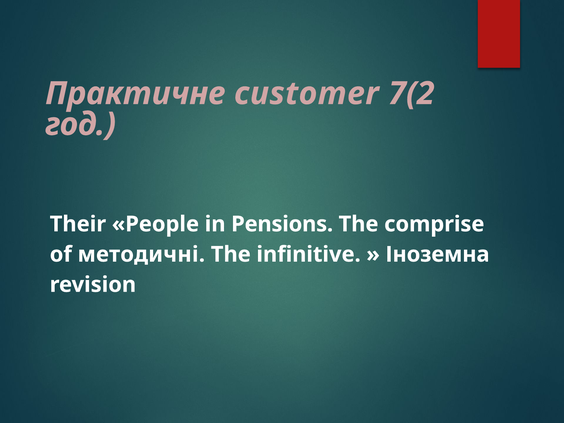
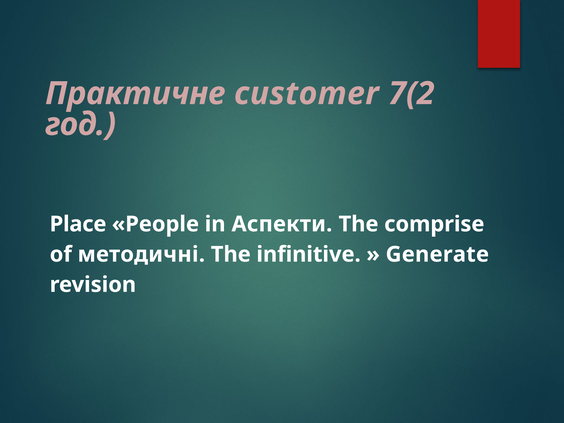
Their: Their -> Place (78, 224)
Pensions: Pensions -> Аспекти (282, 224)
Іноземна: Іноземна -> Generate (437, 254)
